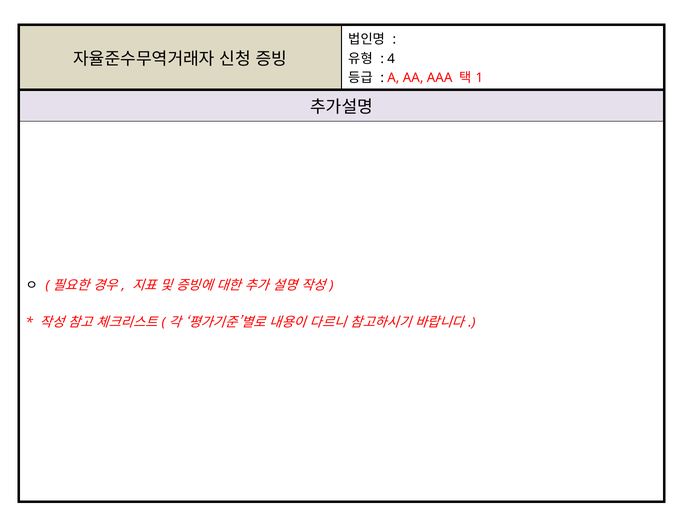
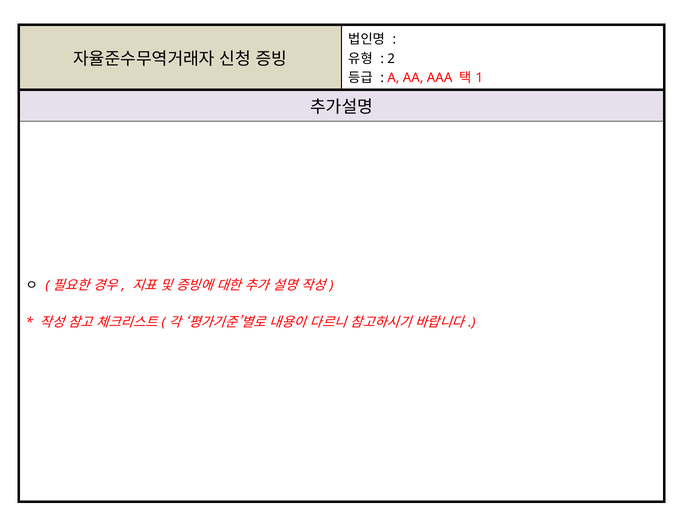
4: 4 -> 2 (391, 59)
